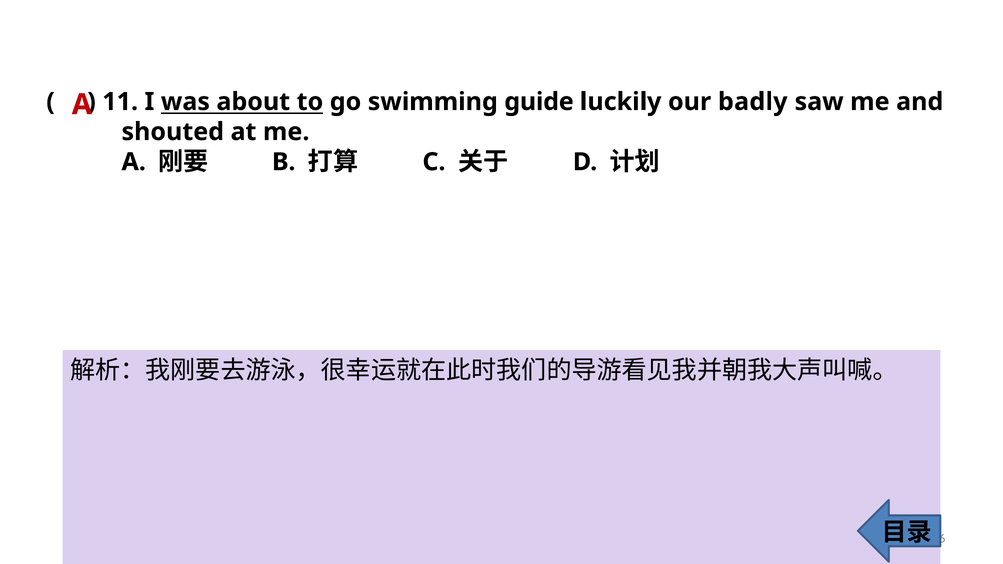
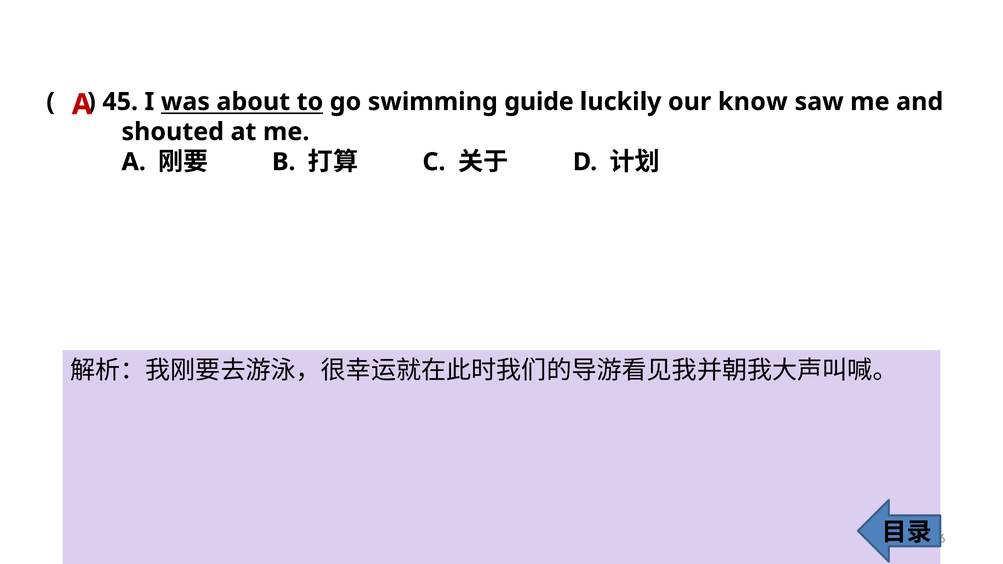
11: 11 -> 45 (120, 102)
badly: badly -> know (753, 102)
